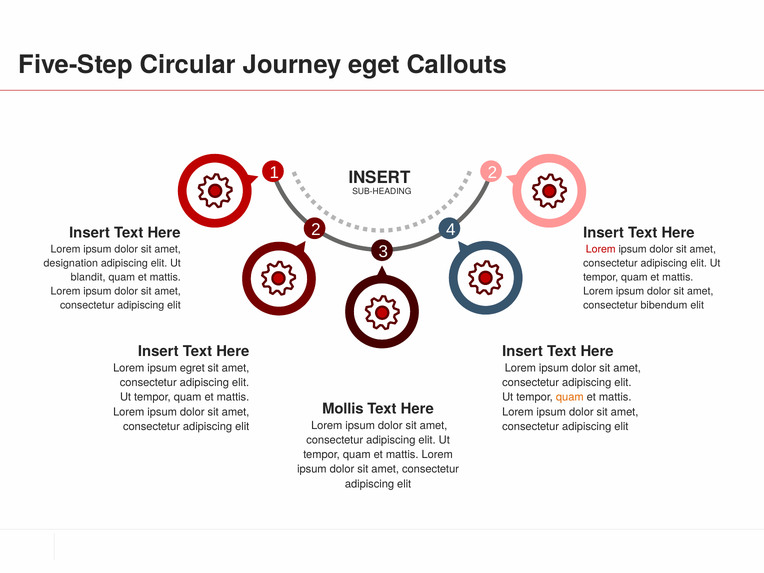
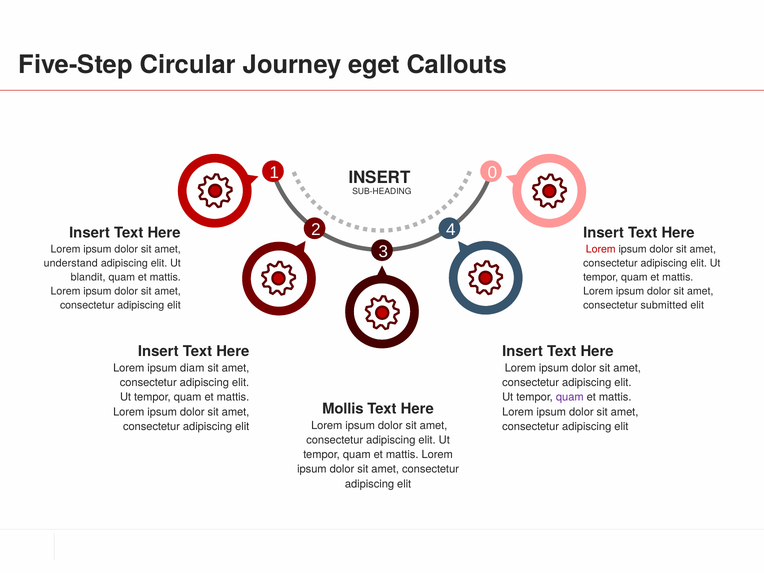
1 2: 2 -> 0 (492, 172)
designation: designation -> understand (71, 263)
bibendum: bibendum -> submitted (664, 305)
egret: egret -> diam (192, 368)
quam colour: orange -> purple (570, 397)
